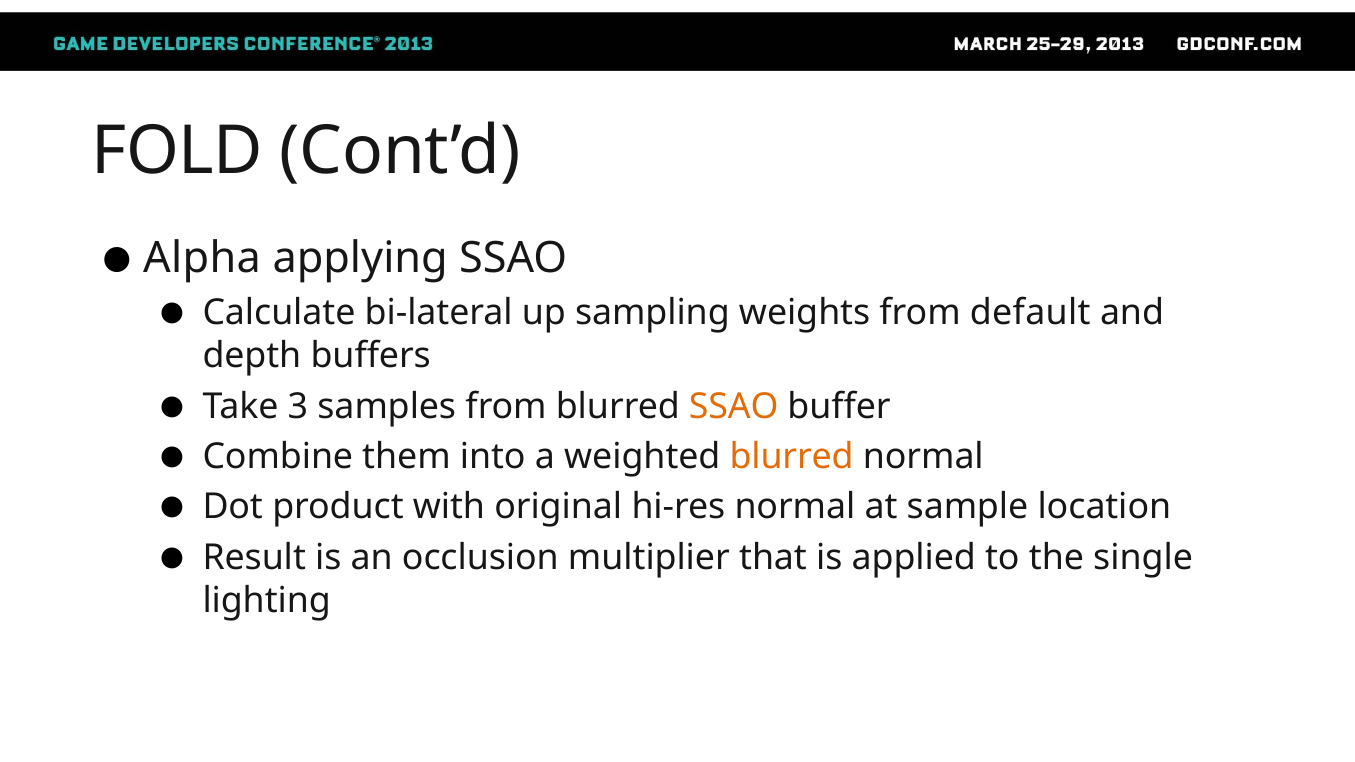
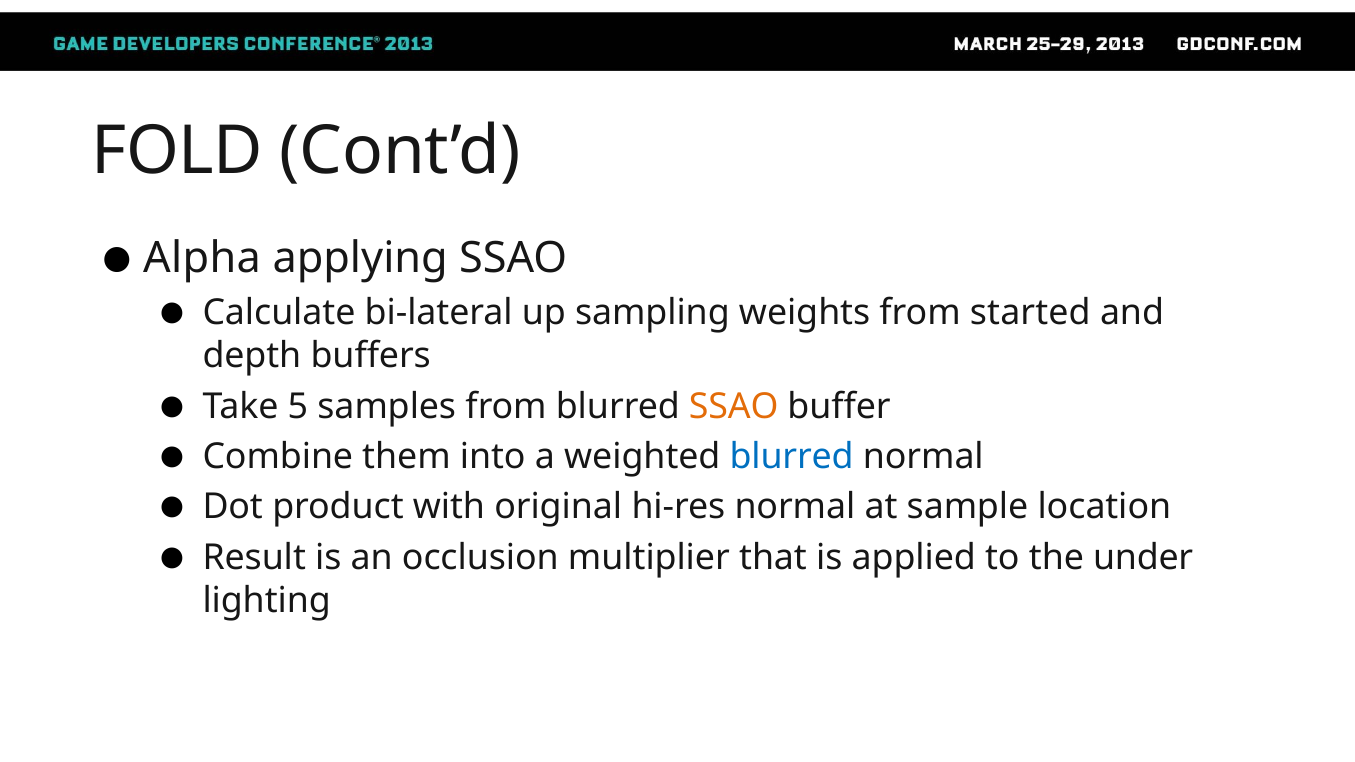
default: default -> started (1030, 313)
3: 3 -> 5 (298, 406)
blurred colour: orange -> blue (792, 457)
single: single -> under (1143, 558)
